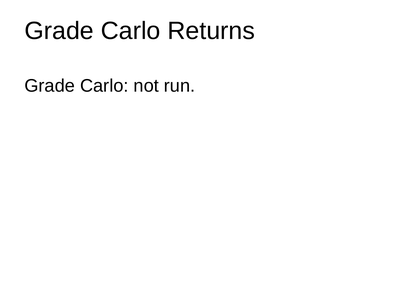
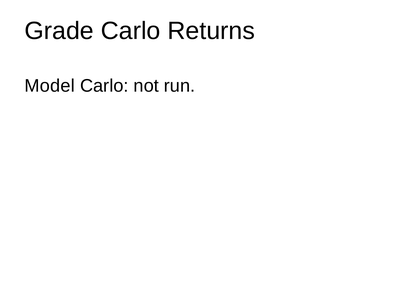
Grade: Grade -> Model (50, 86)
